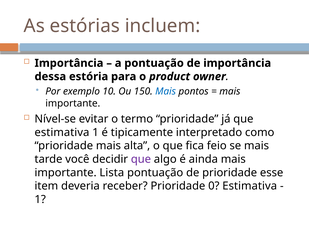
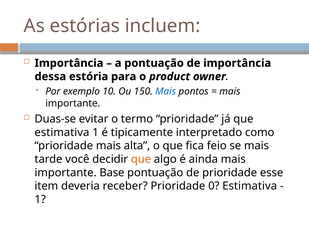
Nível-se: Nível-se -> Duas-se (55, 119)
que colour: purple -> orange (141, 159)
Lista: Lista -> Base (112, 172)
